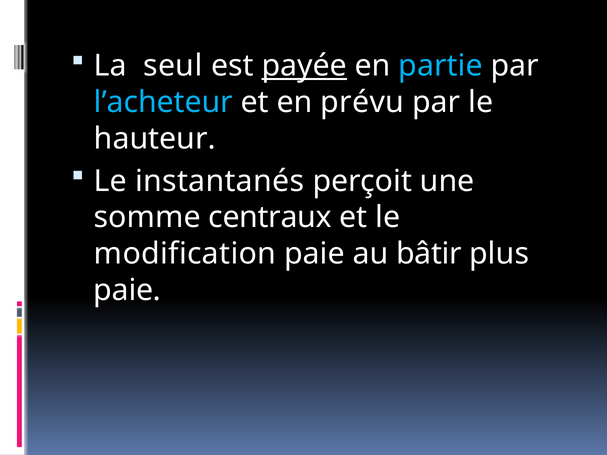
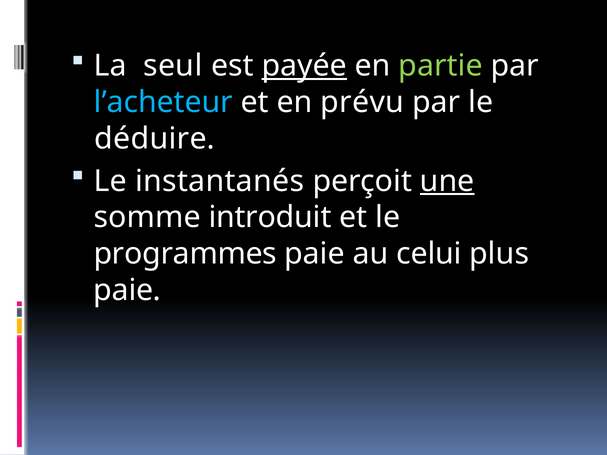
partie colour: light blue -> light green (441, 66)
hauteur: hauteur -> déduire (155, 139)
une underline: none -> present (447, 181)
centraux: centraux -> introduit (270, 218)
modification: modification -> programmes (185, 254)
bâtir: bâtir -> celui (429, 254)
